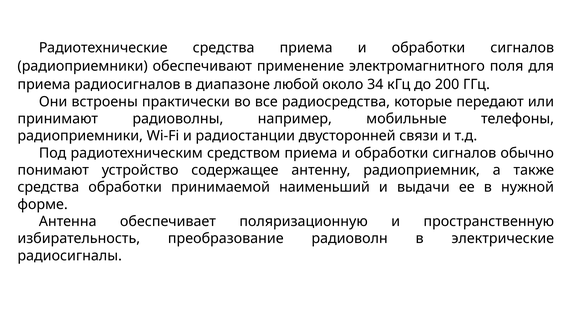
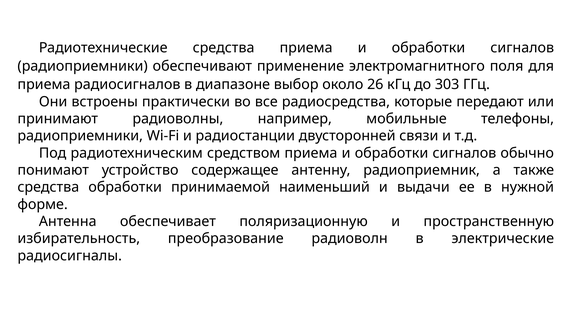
любой: любой -> выбор (296, 85)
34: 34 -> 26 (375, 85)
200: 200 -> 303 (447, 85)
